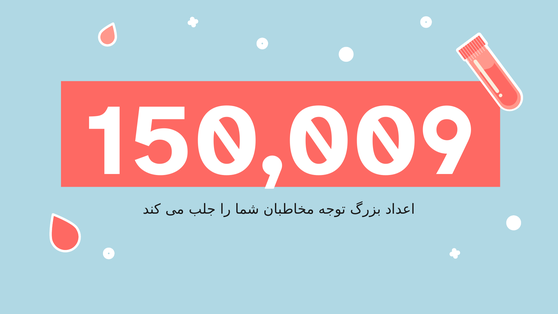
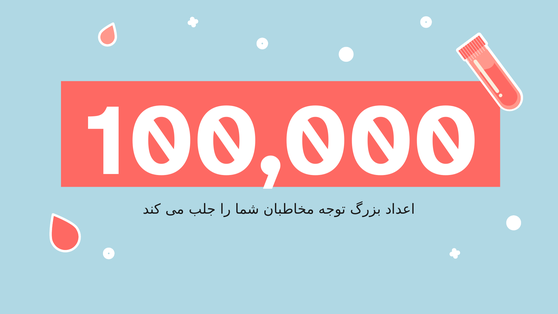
150,009: 150,009 -> 100,000 (281, 141)
